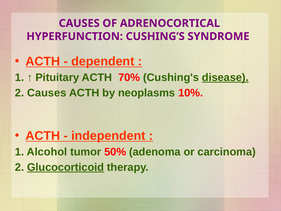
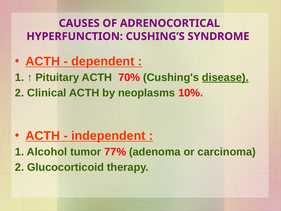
2 Causes: Causes -> Clinical (47, 93)
50%: 50% -> 77% (115, 152)
Glucocorticoid underline: present -> none (66, 167)
